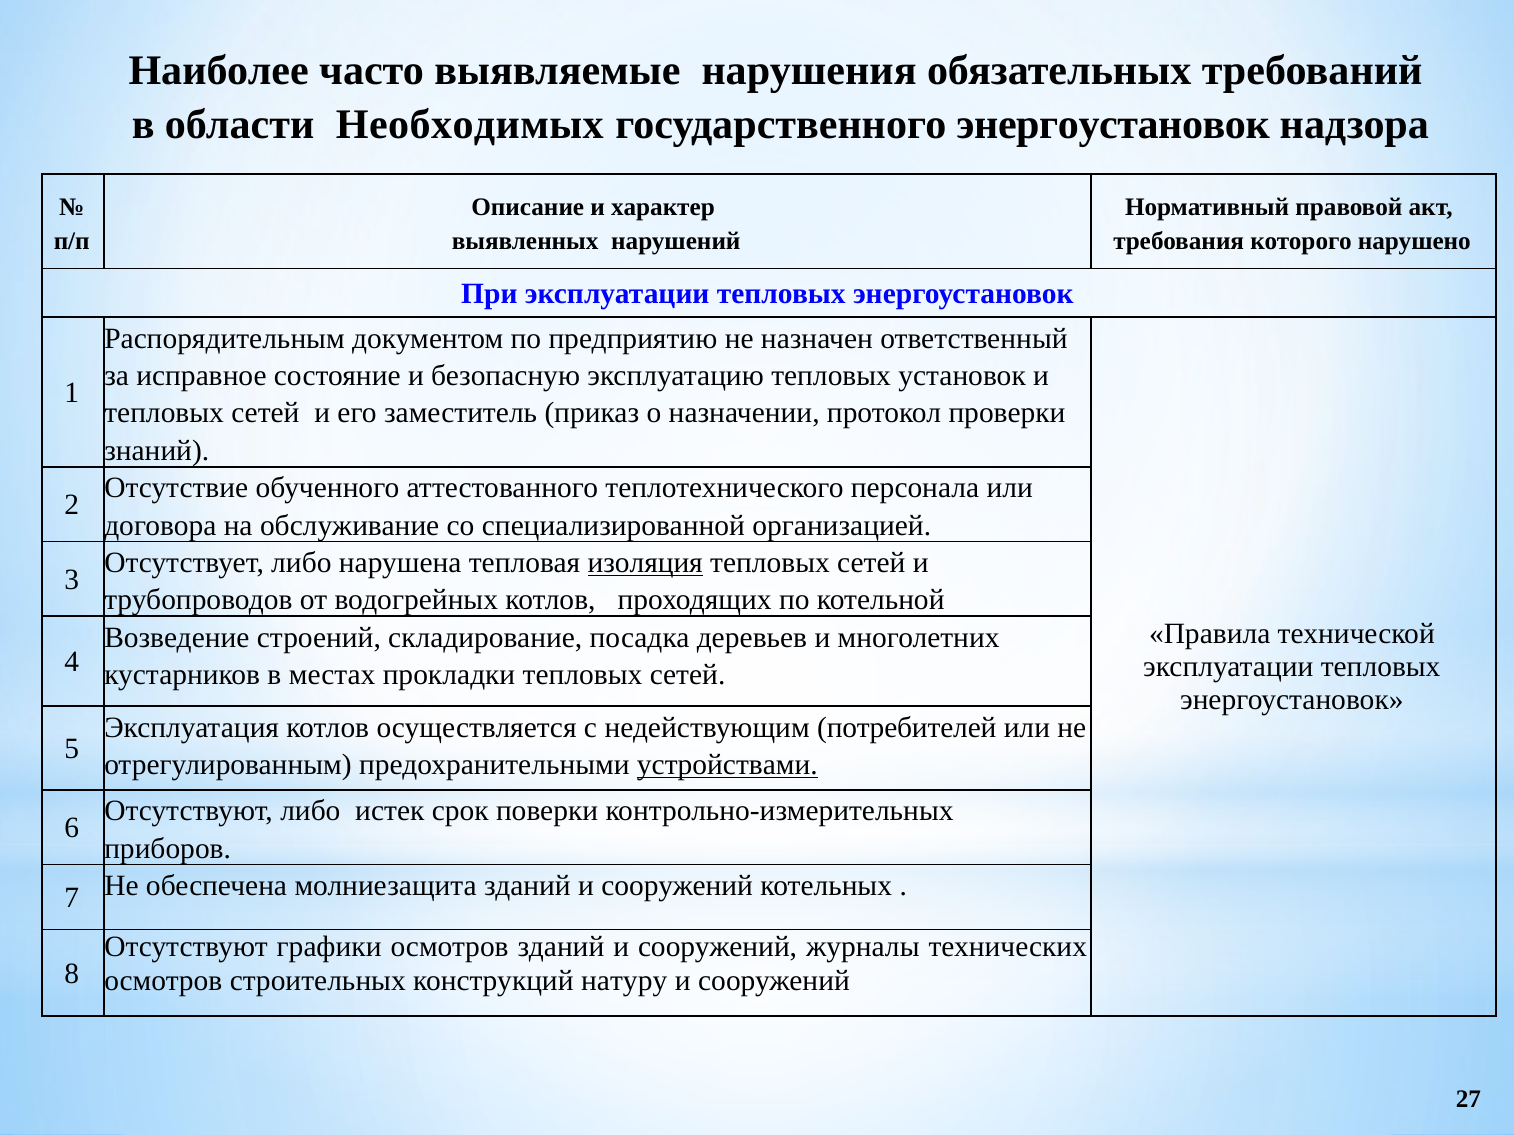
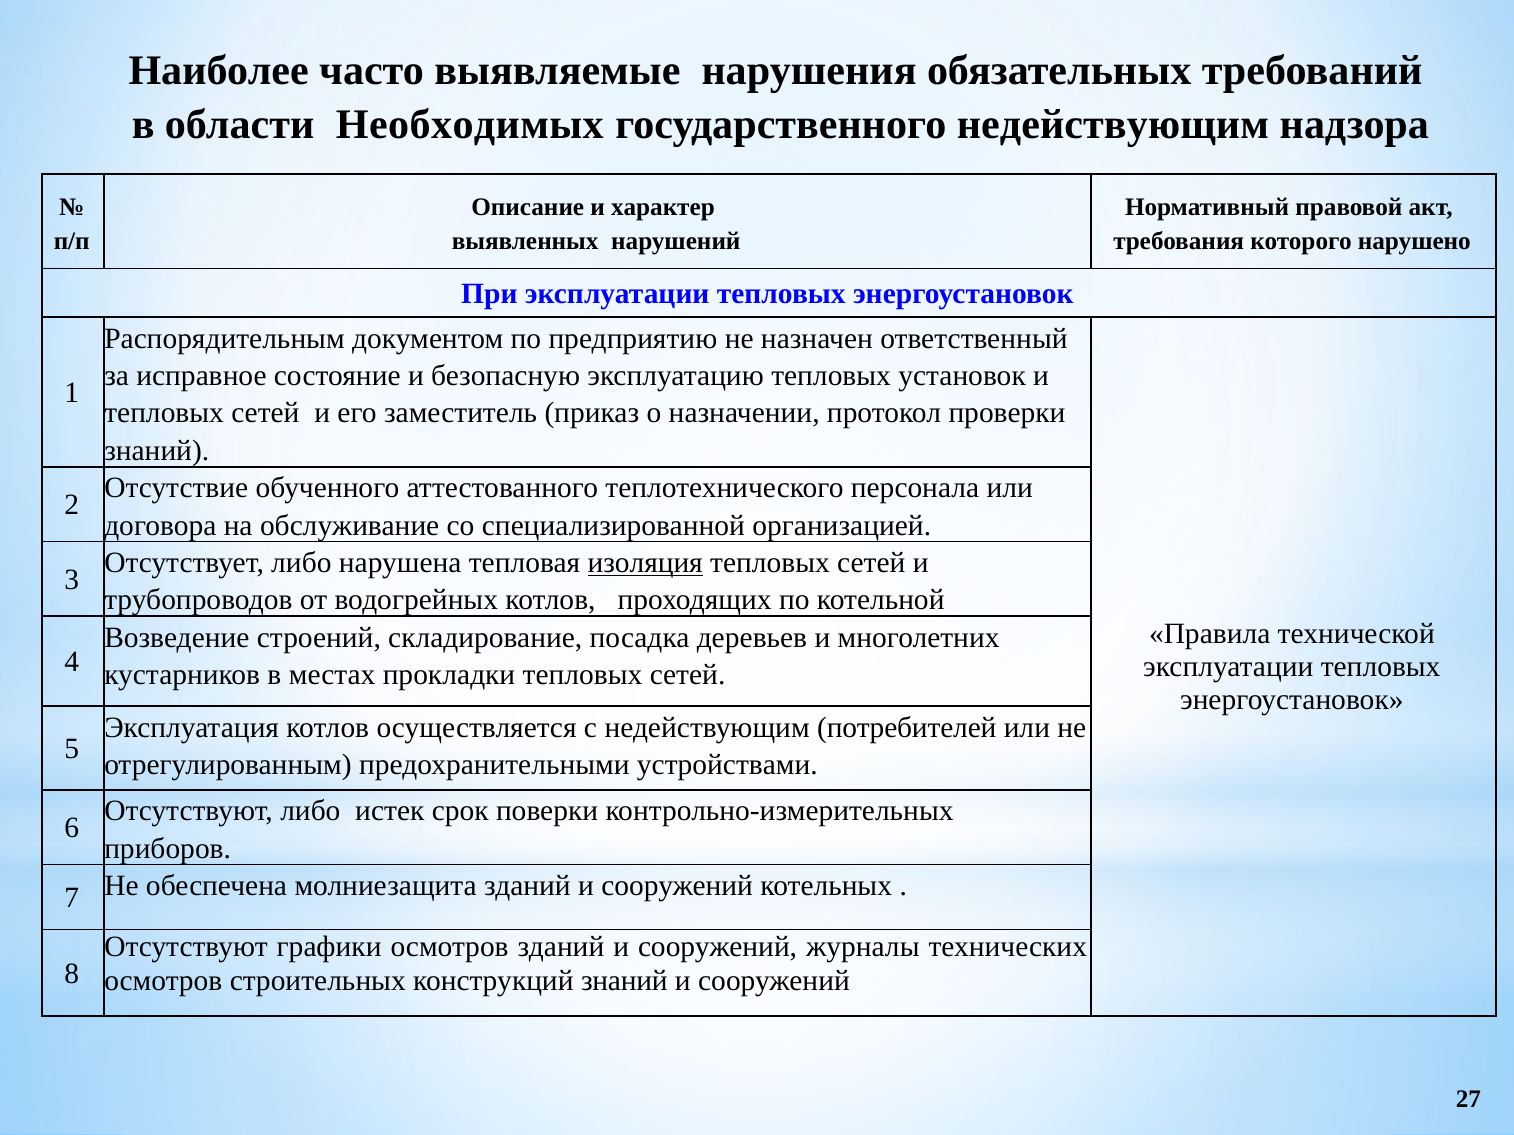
государственного энергоустановок: энергоустановок -> недействующим (1113, 124)
устройствами underline: present -> none (727, 765)
конструкций натуру: натуру -> знаний (624, 982)
